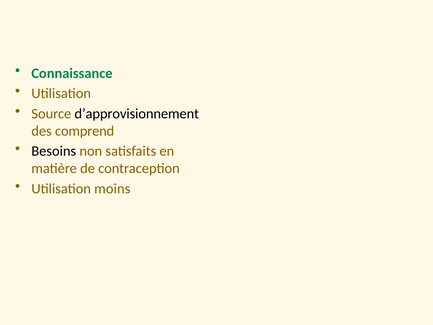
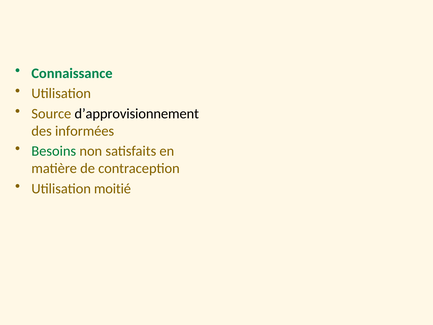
comprend: comprend -> informées (85, 131)
Besoins colour: black -> green (54, 151)
moins: moins -> moitié (112, 189)
